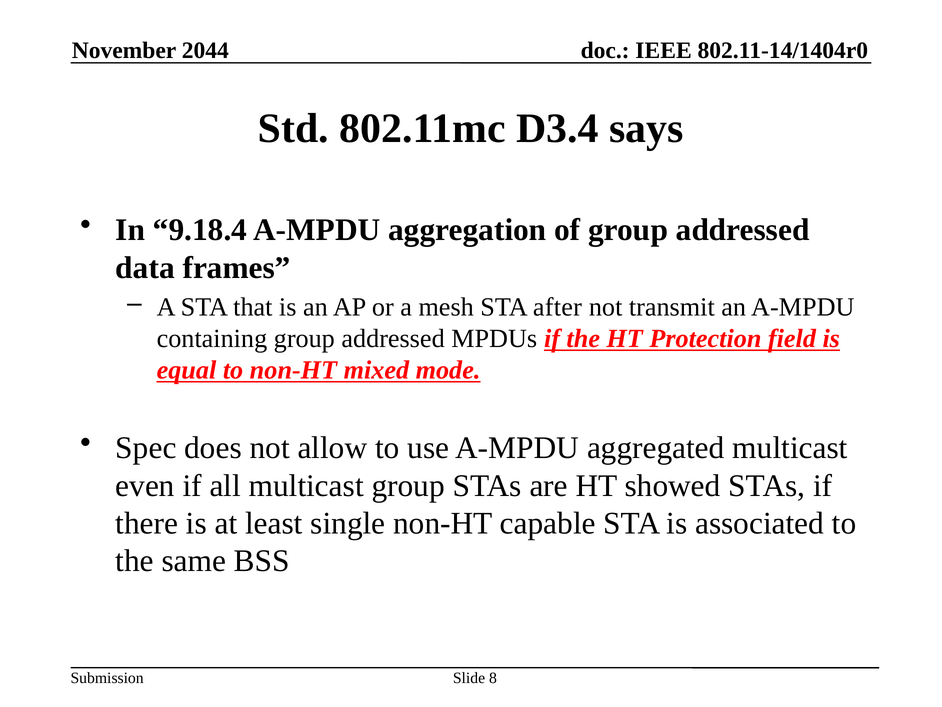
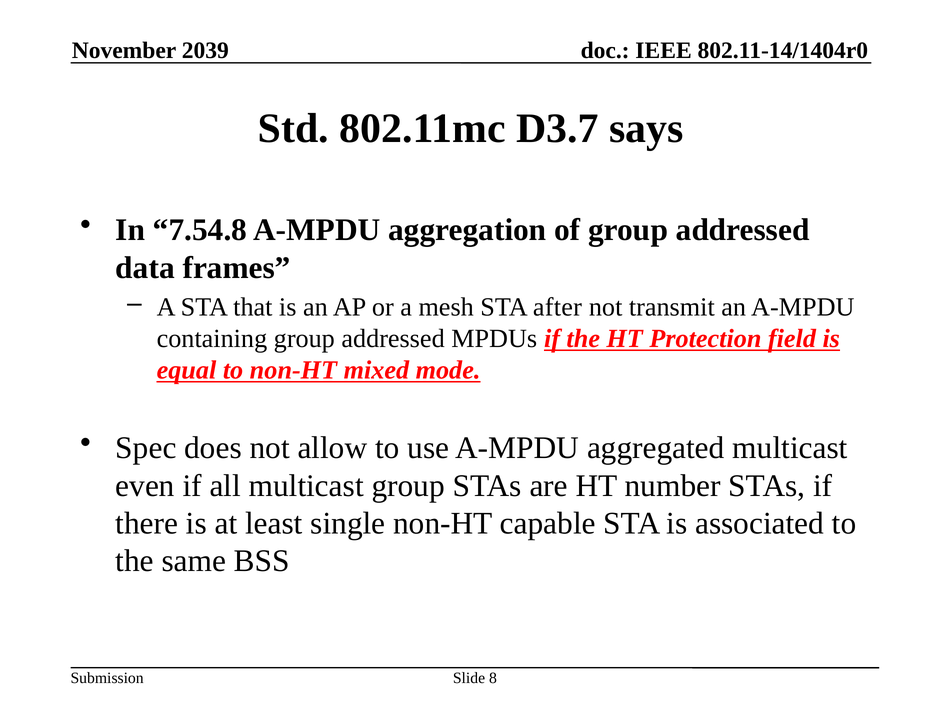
2044: 2044 -> 2039 (205, 50)
D3.4: D3.4 -> D3.7 (557, 128)
9.18.4: 9.18.4 -> 7.54.8 (200, 230)
showed: showed -> number (673, 485)
